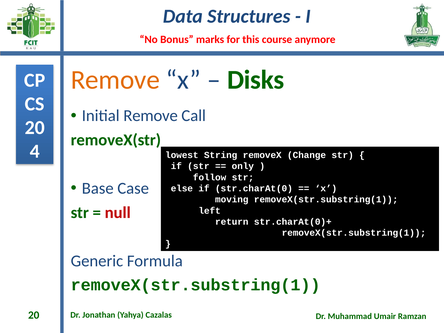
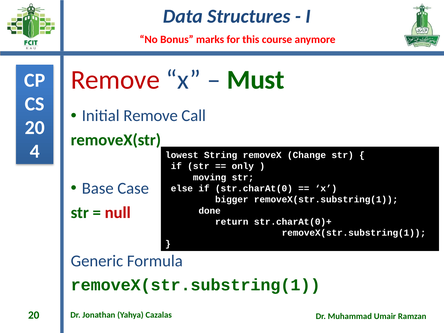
Remove colour: orange -> red (115, 80)
Disks: Disks -> Must (256, 80)
follow: follow -> moving (210, 177)
moving: moving -> bigger (232, 200)
left: left -> done (210, 211)
